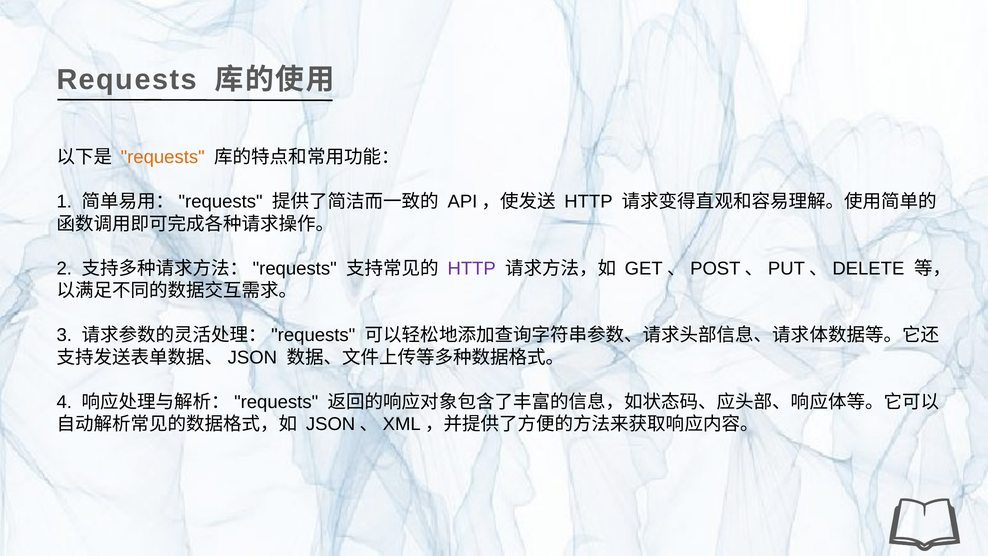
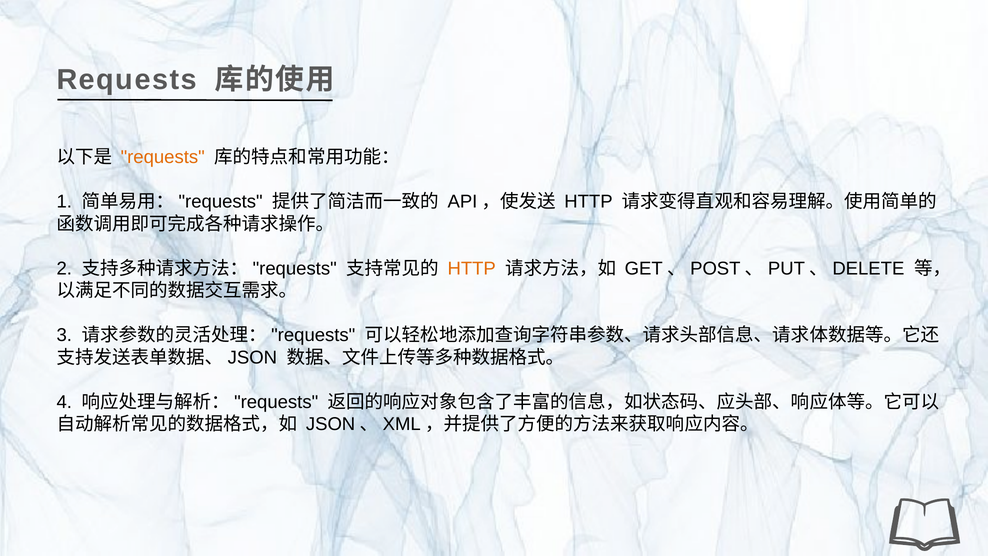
HTTP colour: purple -> orange (472, 268)
